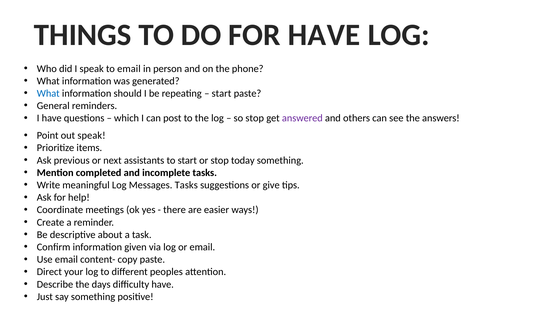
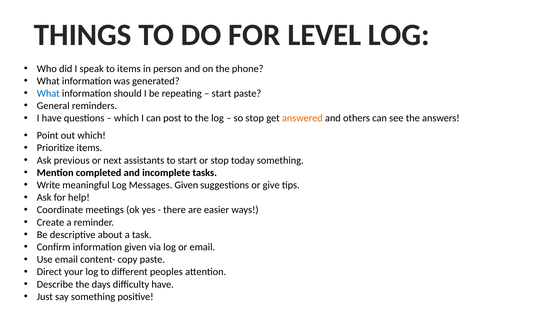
FOR HAVE: HAVE -> LEVEL (324, 35)
to email: email -> items (129, 68)
answered colour: purple -> orange (302, 118)
out speak: speak -> which (92, 135)
Messages Tasks: Tasks -> Given (186, 185)
